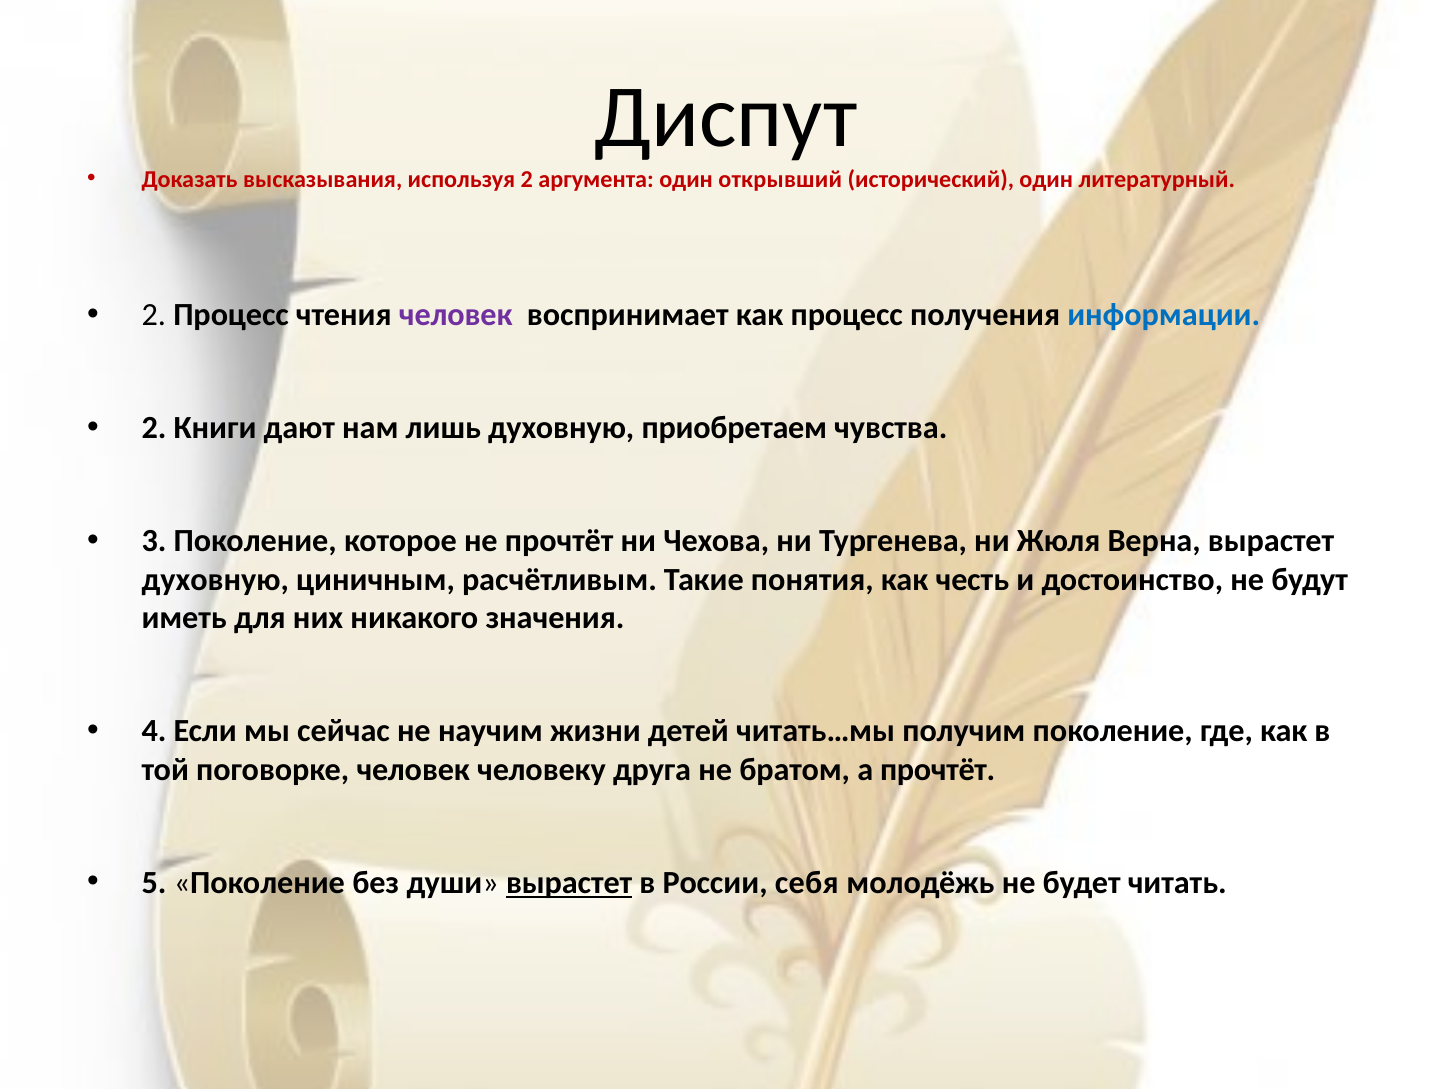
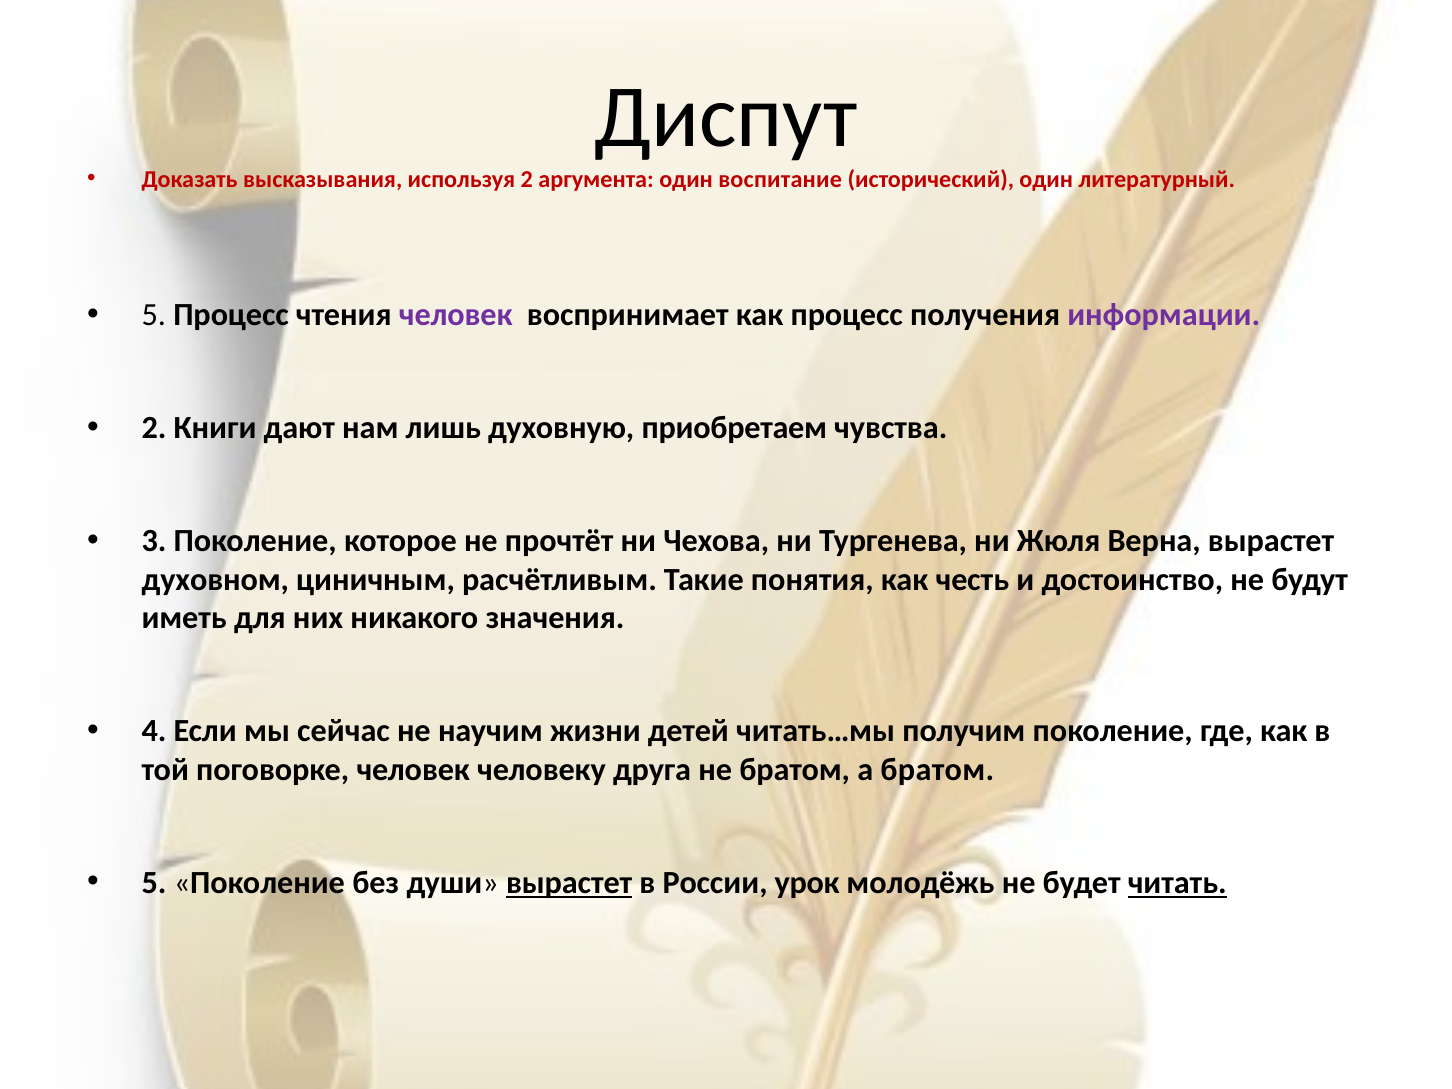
открывший: открывший -> воспитание (780, 179)
2: 2 -> 5 (154, 315)
информации colour: blue -> purple (1164, 315)
духовную: духовную -> духовном (215, 580)
а прочтёт: прочтёт -> братом (937, 770)
себя: себя -> урок (807, 883)
читать underline: none -> present (1177, 883)
